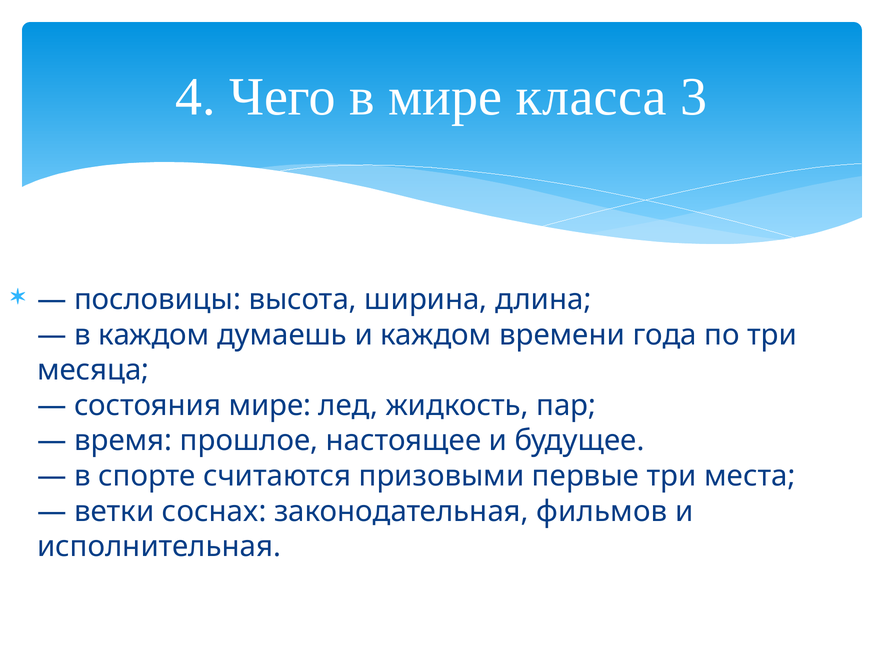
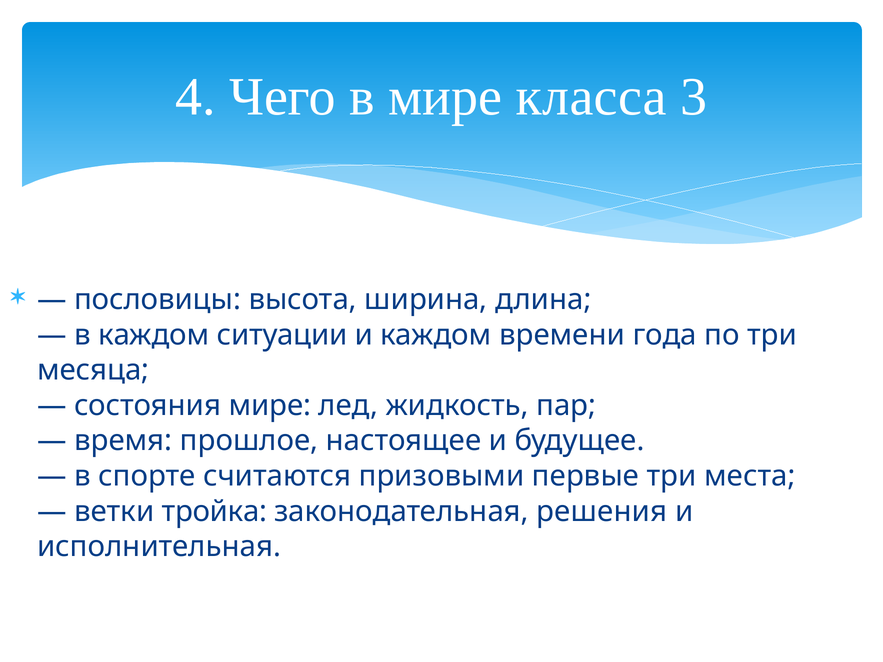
думаешь: думаешь -> ситуации (282, 335)
соснах: соснах -> тройка (214, 512)
фильмов: фильмов -> решения (602, 512)
